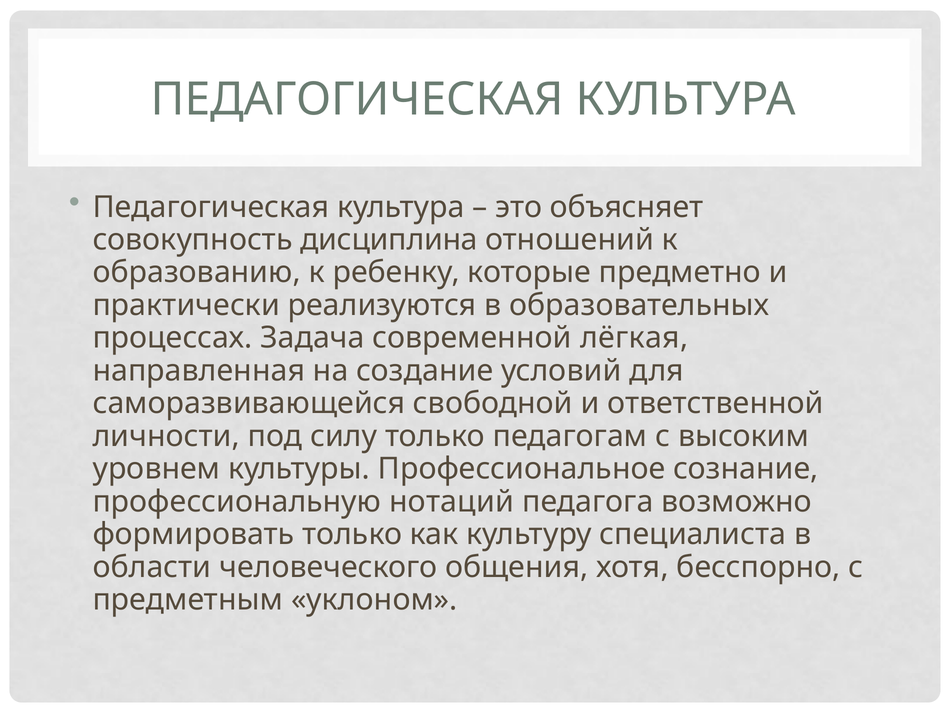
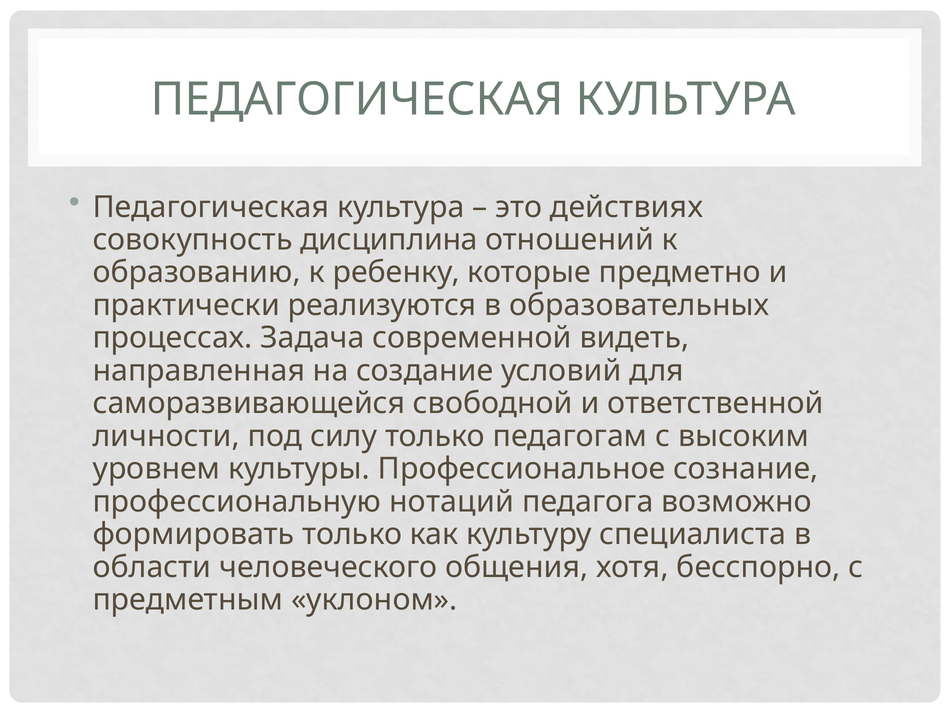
объясняет: объясняет -> действиях (626, 207)
лёгкая: лёгкая -> видеть (634, 338)
